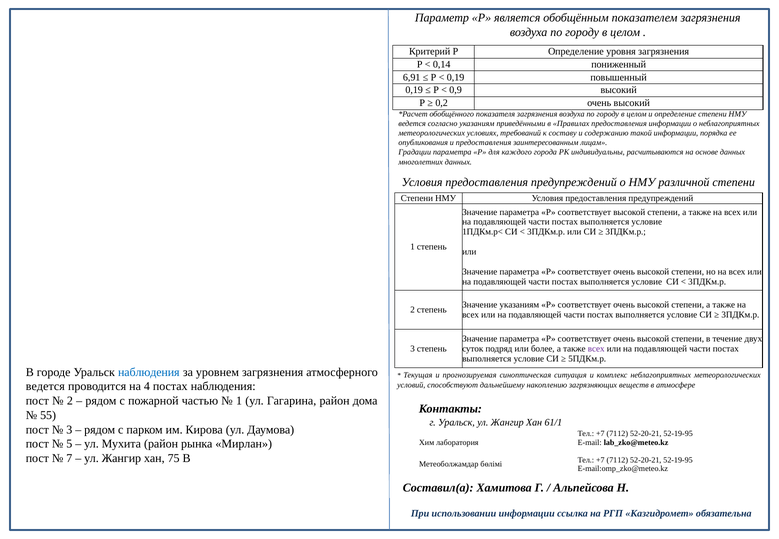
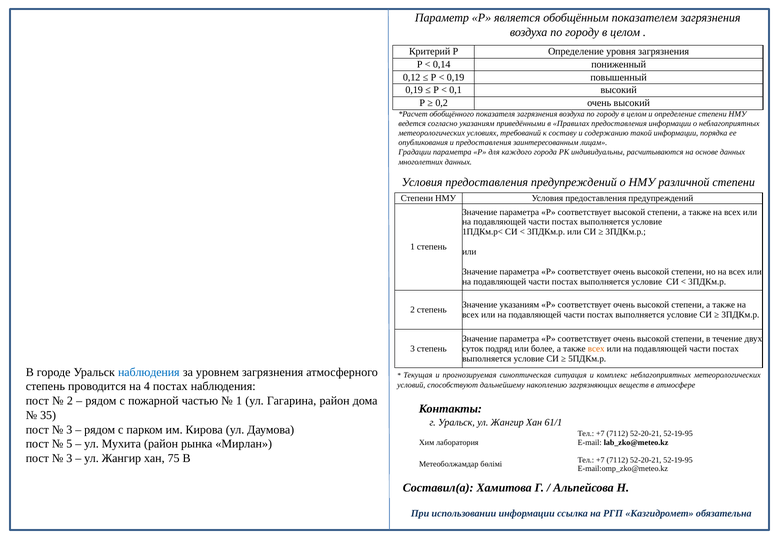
6,91: 6,91 -> 0,12 (412, 77)
0,9: 0,9 -> 0,1 (456, 90)
всех colour: purple -> orange (596, 349)
ведется: ведется -> степень (45, 387)
55: 55 -> 35 (48, 415)
7: 7 -> 3 (69, 459)
